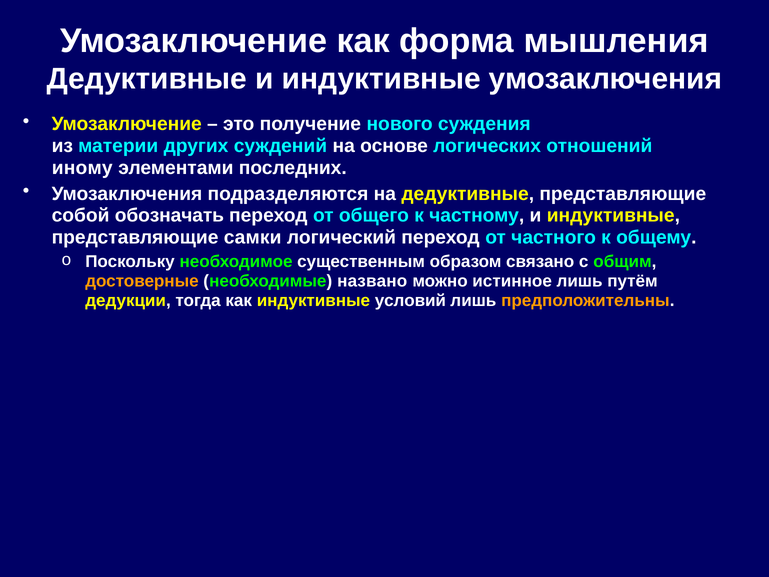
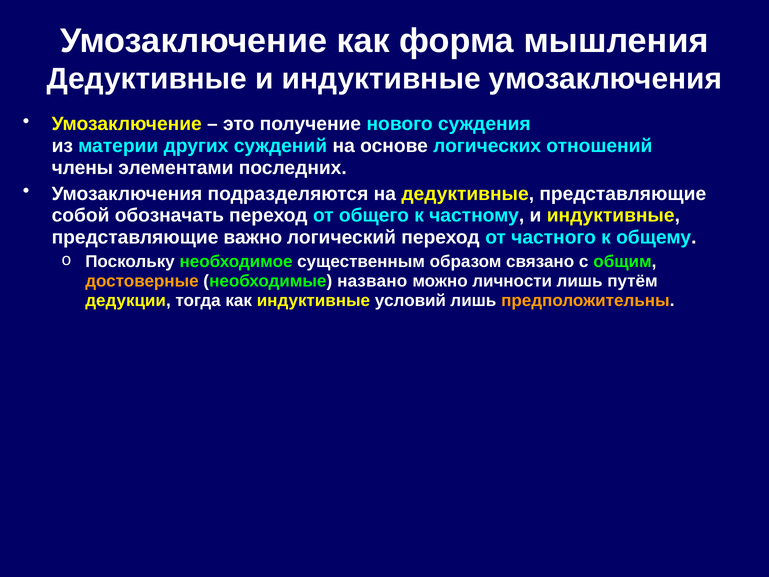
иному: иному -> члены (82, 168)
самки: самки -> важно (253, 237)
истинное: истинное -> личности (512, 281)
